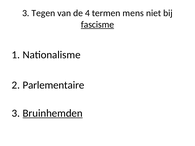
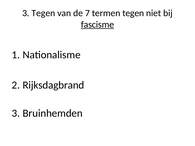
4: 4 -> 7 (87, 13)
termen mens: mens -> tegen (133, 13)
Parlementaire: Parlementaire -> Rijksdagbrand (53, 85)
Bruinhemden underline: present -> none (53, 113)
